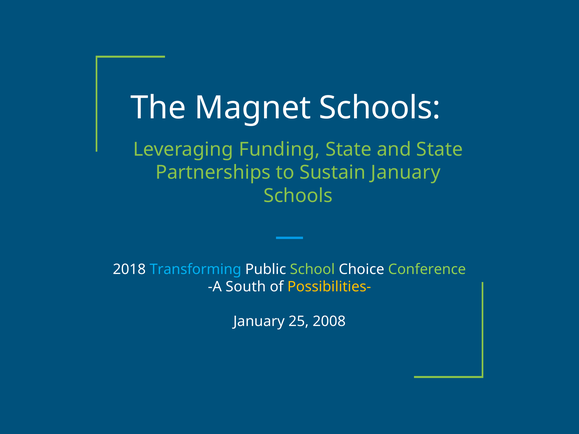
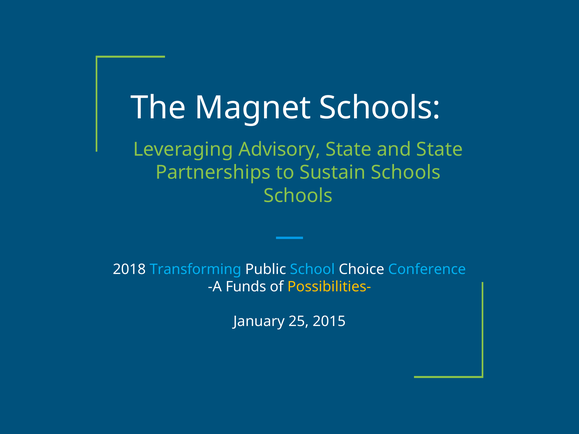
Funding: Funding -> Advisory (280, 150)
Sustain January: January -> Schools (406, 173)
School colour: light green -> light blue (312, 269)
Conference colour: light green -> light blue (427, 269)
South: South -> Funds (246, 287)
2008: 2008 -> 2015 (329, 322)
